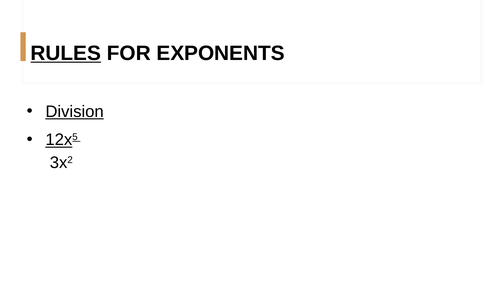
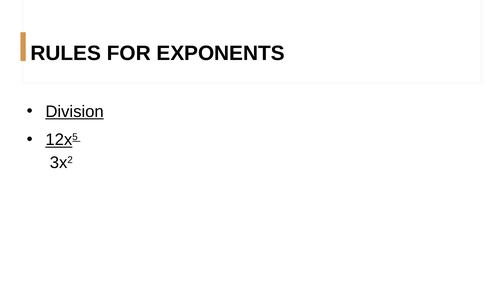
RULES underline: present -> none (66, 53)
